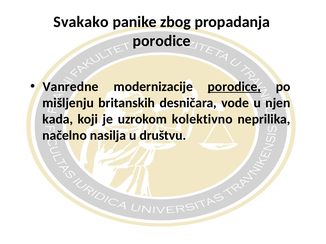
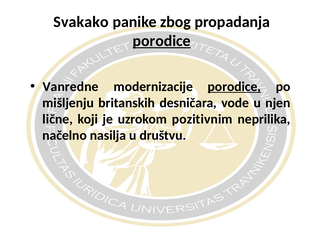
porodice underline: none -> present (162, 41)
kada: kada -> lične (58, 119)
kolektivno: kolektivno -> pozitivnim (202, 119)
